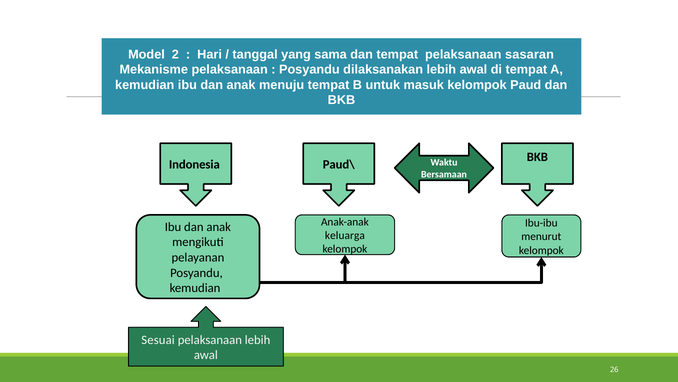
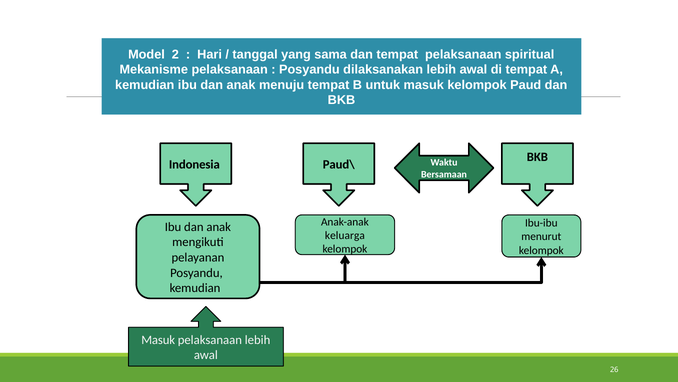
sasaran: sasaran -> spiritual (530, 54)
Sesuai: Sesuai -> Masuk (158, 339)
